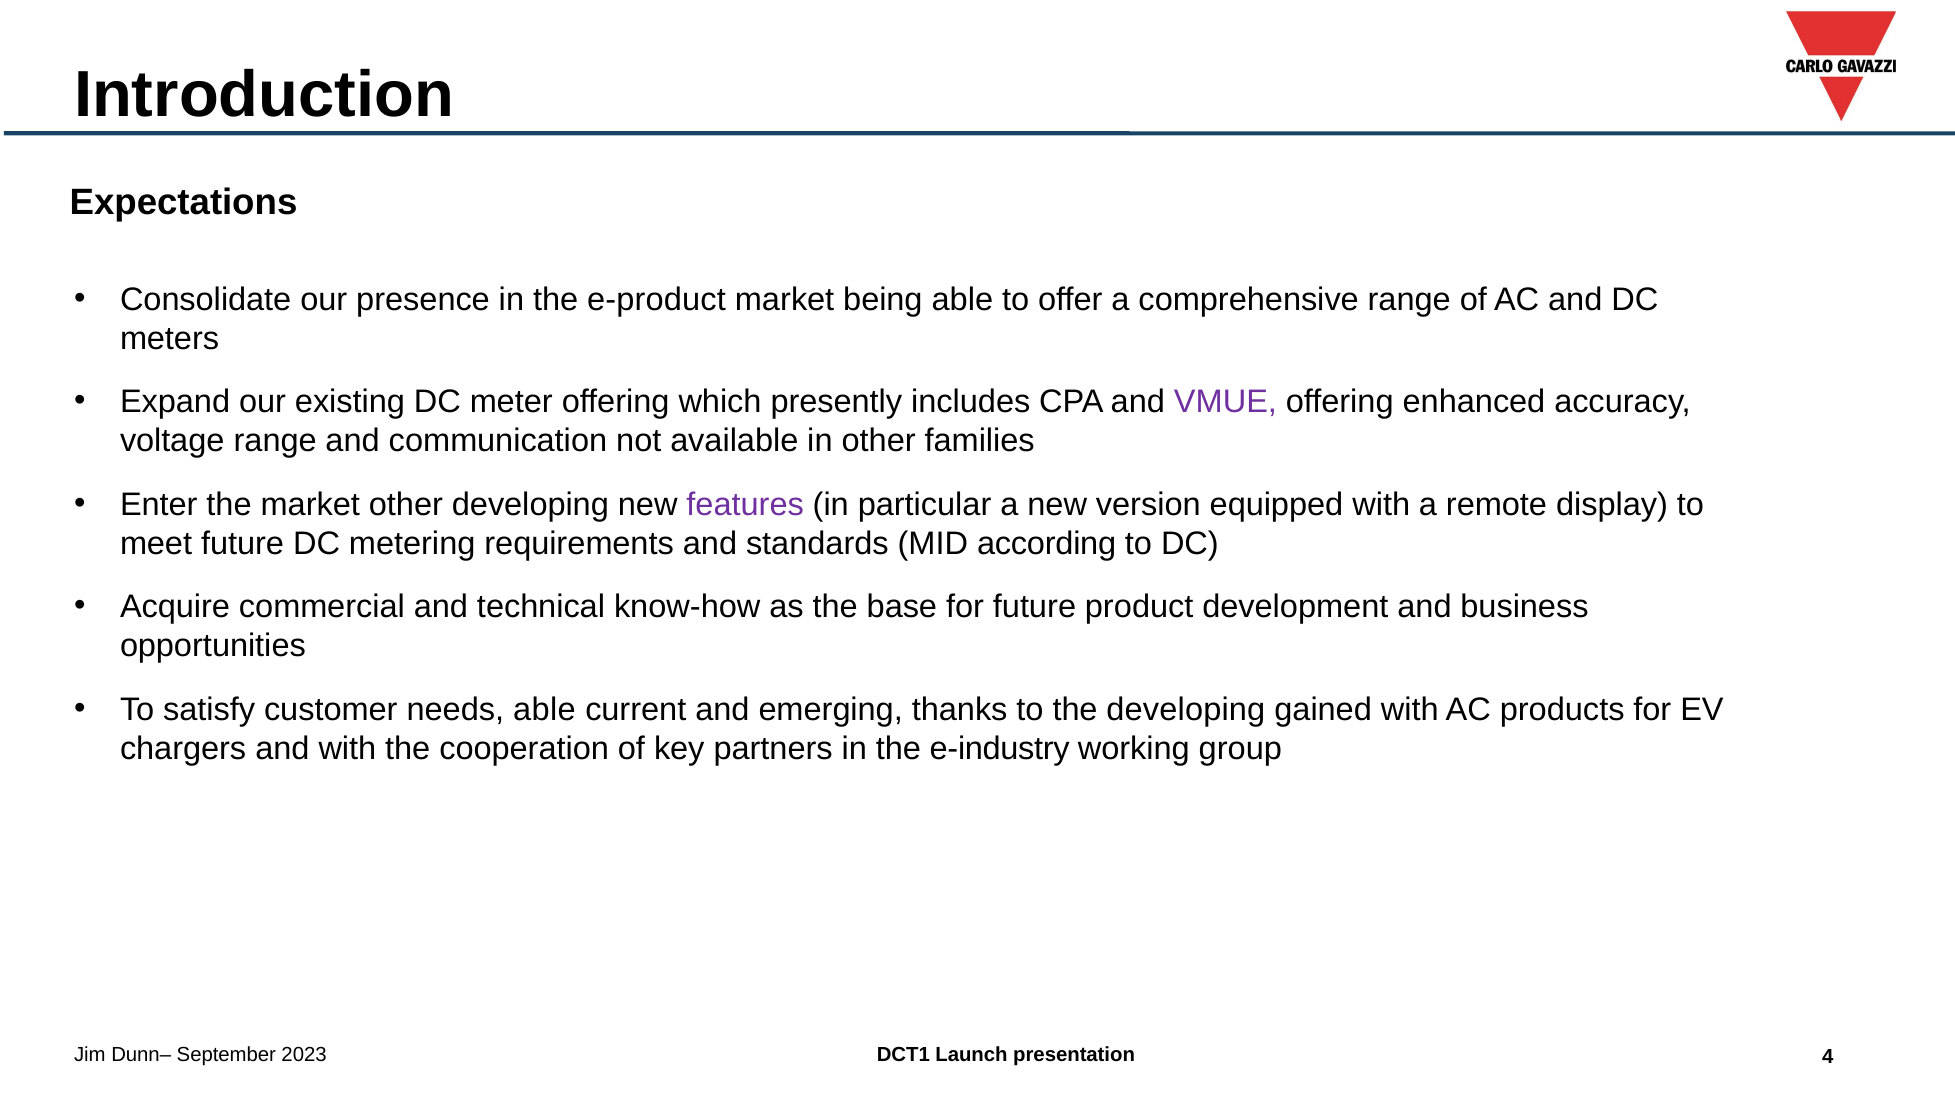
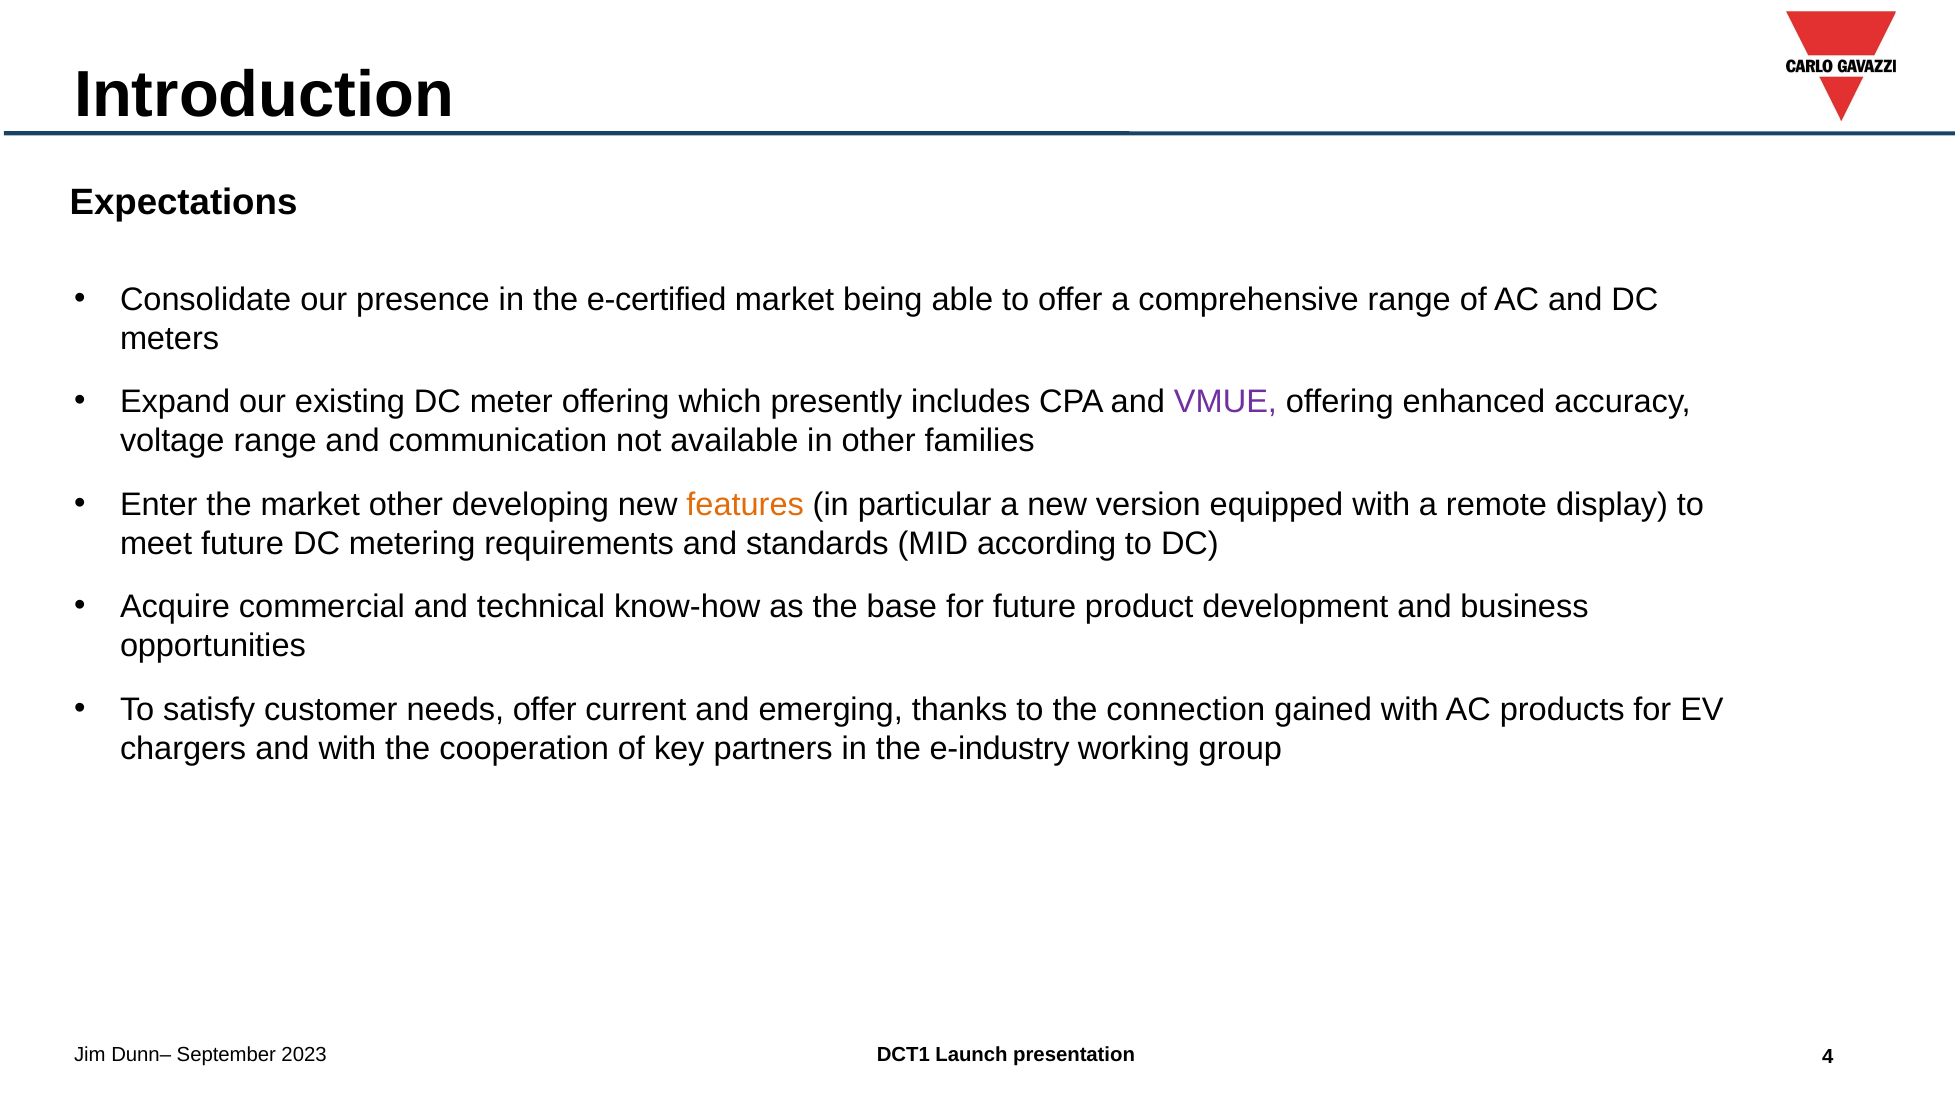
e-product: e-product -> e-certified (657, 300)
features colour: purple -> orange (745, 505)
needs able: able -> offer (545, 710)
the developing: developing -> connection (1186, 710)
